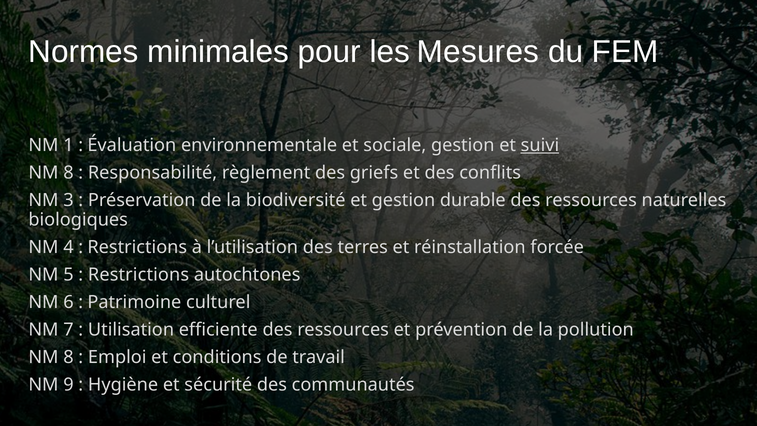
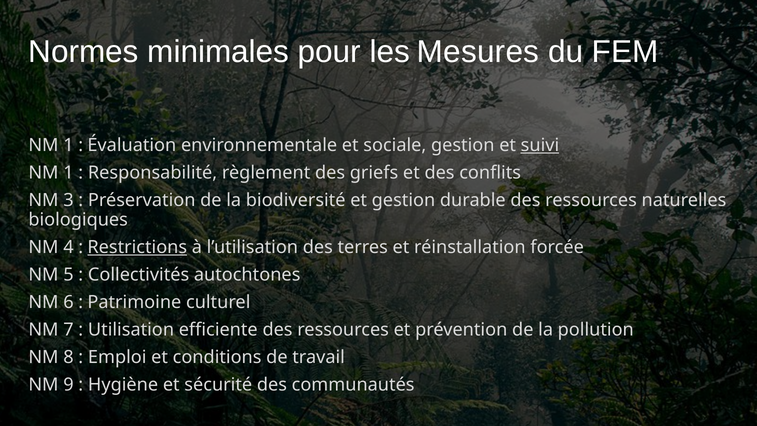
8: 8 -> 1 (68, 173)
Restrictions underline: none -> present (137, 247)
Restrictions: Restrictions -> Collectivités (139, 275)
